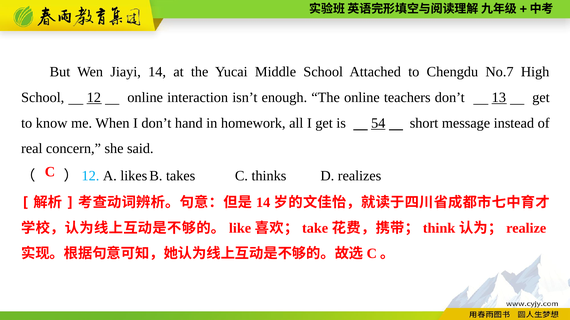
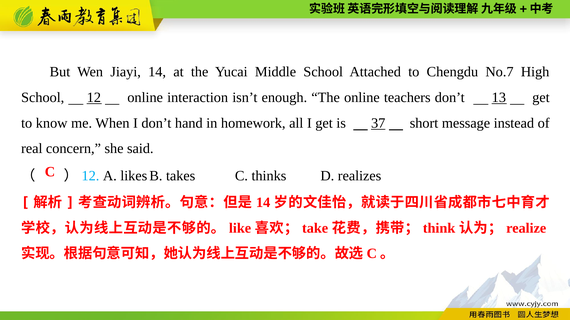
54: 54 -> 37 (378, 123)
